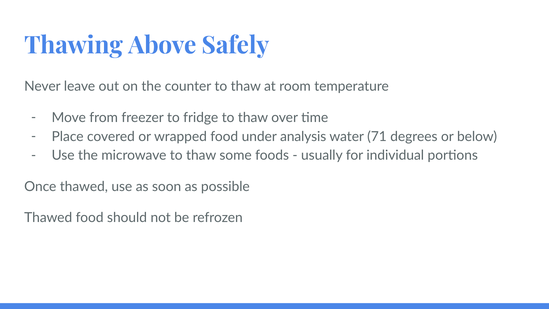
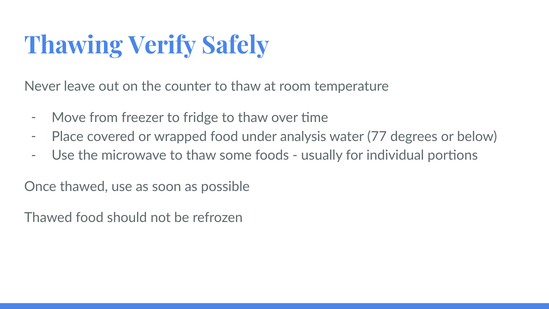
Above: Above -> Verify (162, 45)
71: 71 -> 77 (377, 136)
